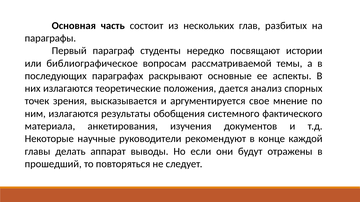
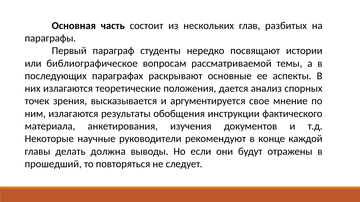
системного: системного -> инструкции (234, 114)
аппарат: аппарат -> должна (108, 152)
